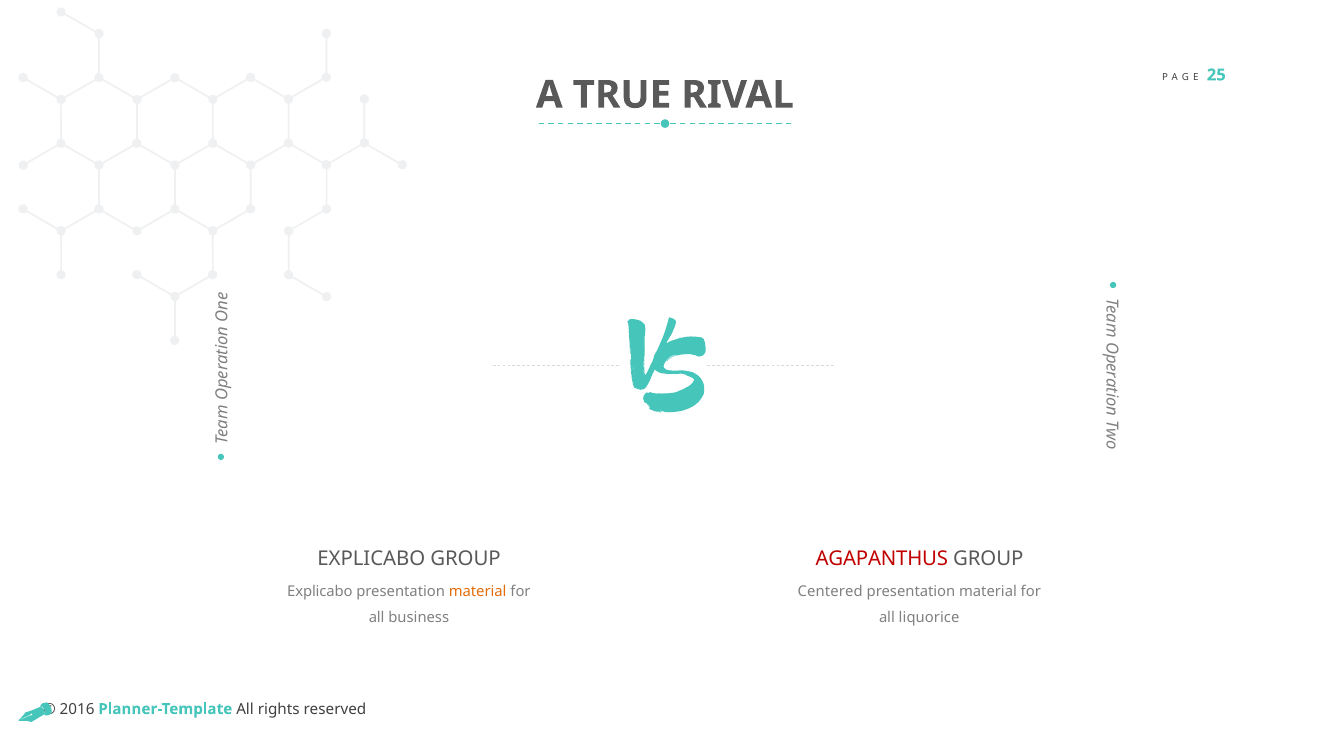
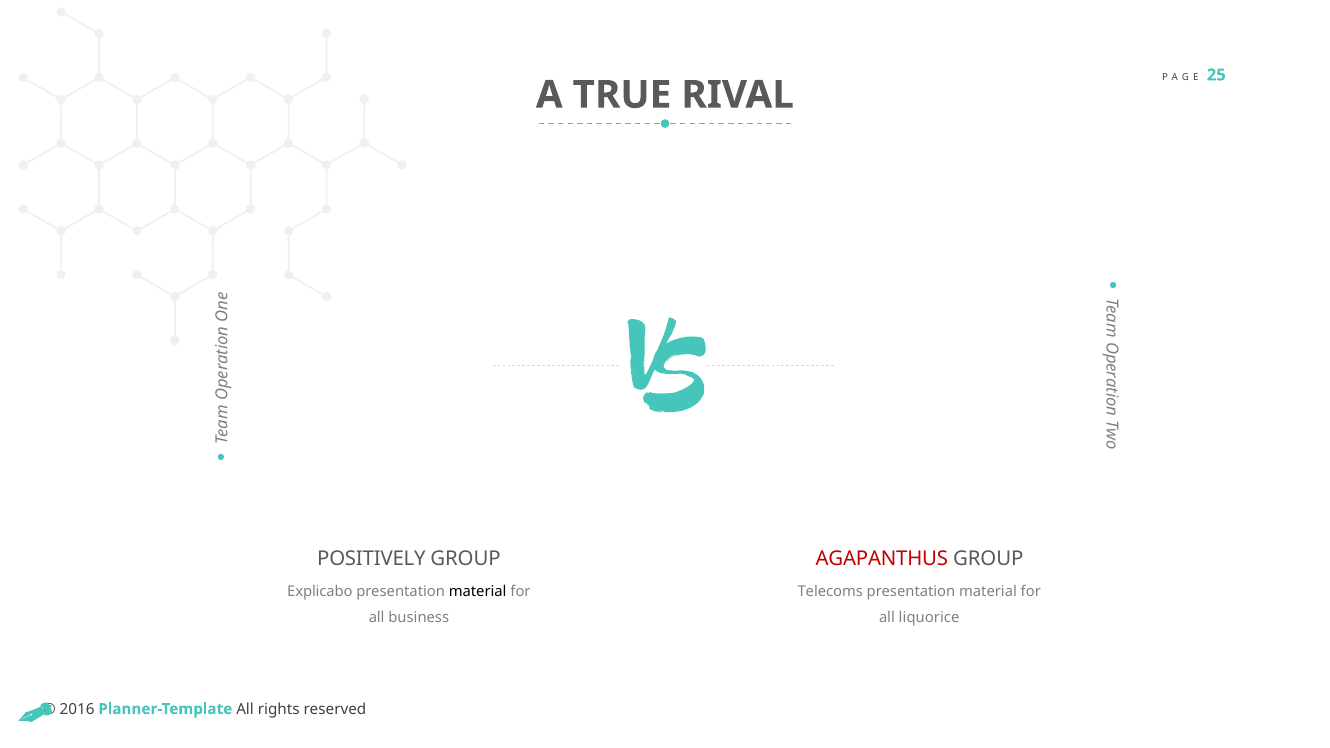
EXPLICABO: EXPLICABO -> POSITIVELY (371, 559)
material colour: orange -> black (478, 591)
Centered: Centered -> Telecoms (830, 591)
